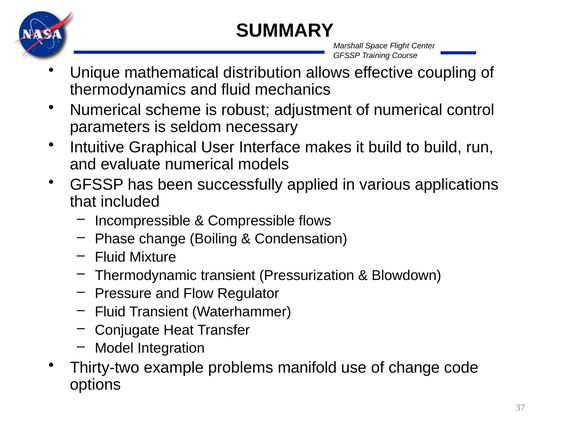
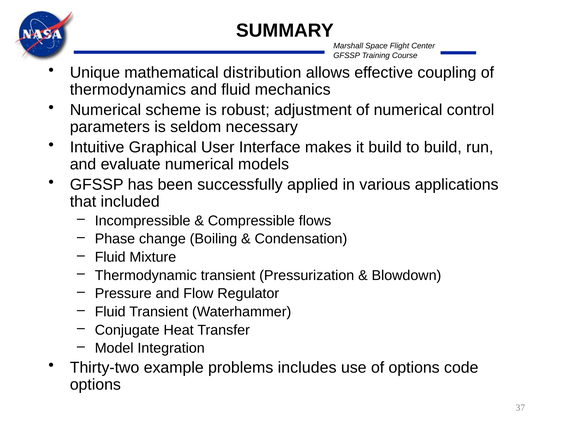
manifold: manifold -> includes (307, 368)
of change: change -> options (414, 368)
